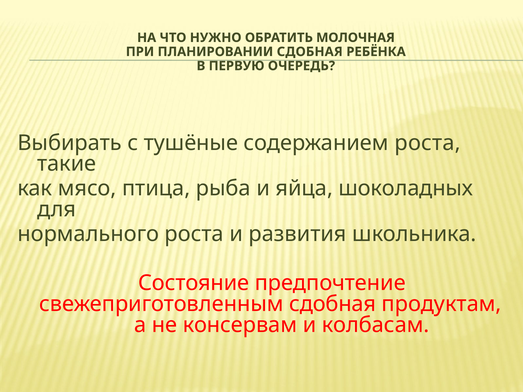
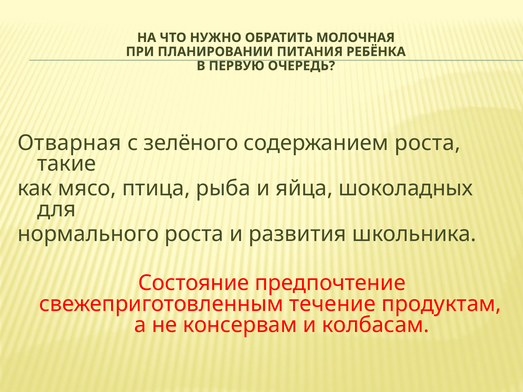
ПЛАНИРОВАНИИ СДОБНАЯ: СДОБНАЯ -> ПИТАНИЯ (310, 52)
Выбирать: Выбирать -> Отварная (69, 143)
тушёные: тушёные -> зелёного (191, 143)
свежеприготовленным сдобная: сдобная -> течение (333, 304)
